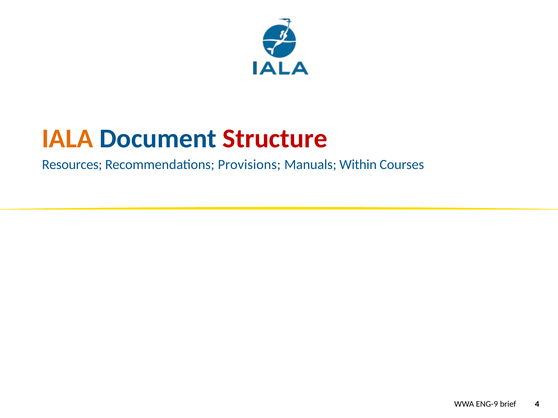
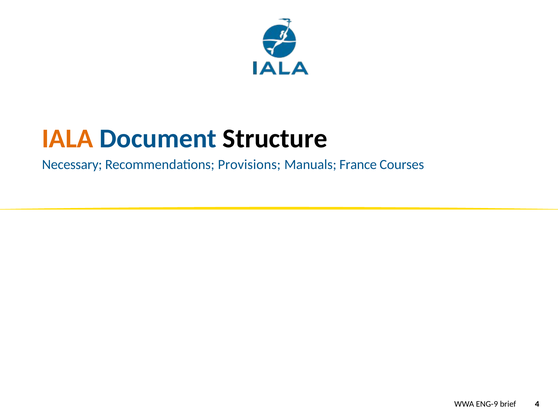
Structure colour: red -> black (275, 139)
Resources: Resources -> Necessary (72, 165)
Within: Within -> France (358, 165)
